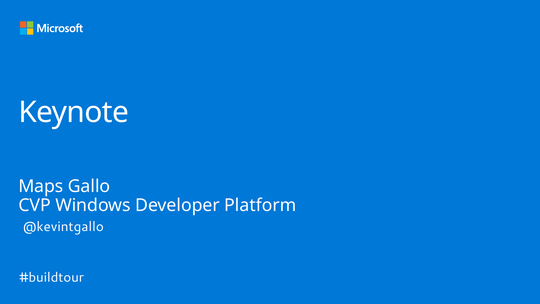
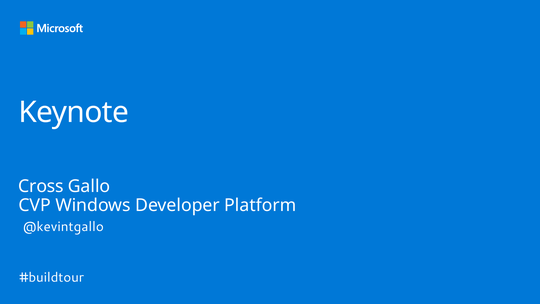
Maps: Maps -> Cross (41, 186)
